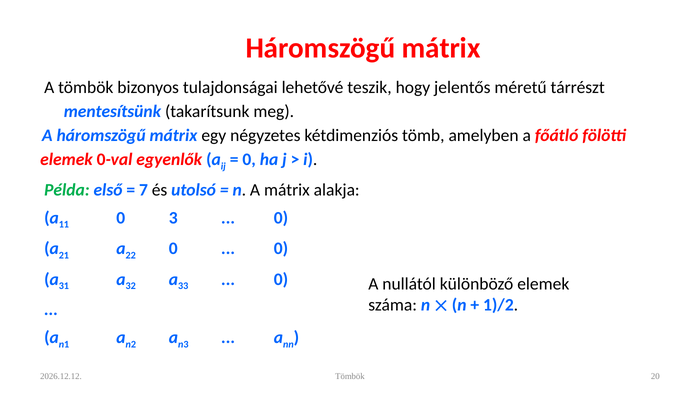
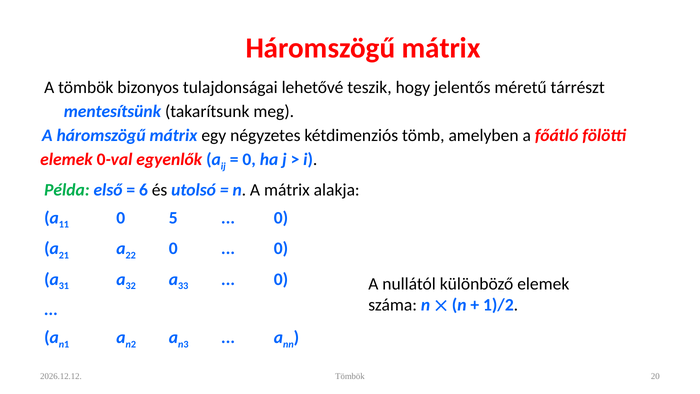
7: 7 -> 6 (143, 190)
3: 3 -> 5 (173, 218)
